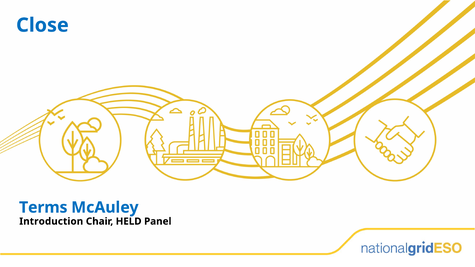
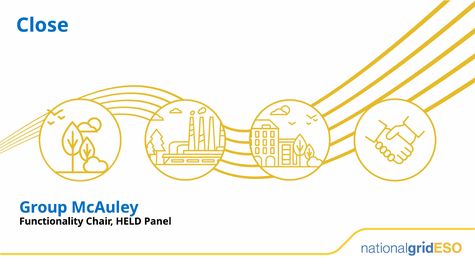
Terms: Terms -> Group (43, 208)
Introduction: Introduction -> Functionality (51, 221)
